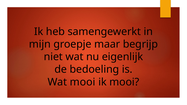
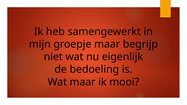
Wat mooi: mooi -> maar (83, 82)
